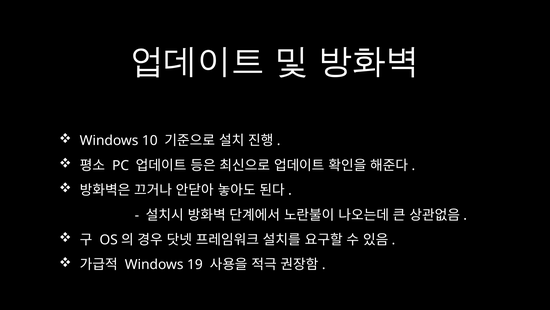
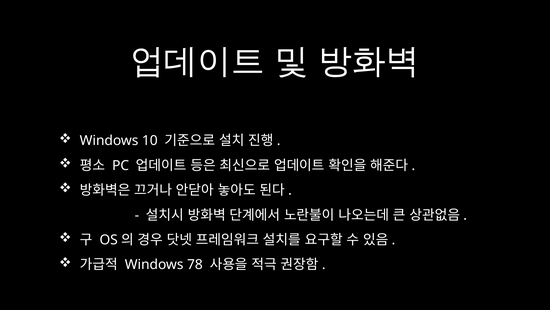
19: 19 -> 78 (195, 264)
